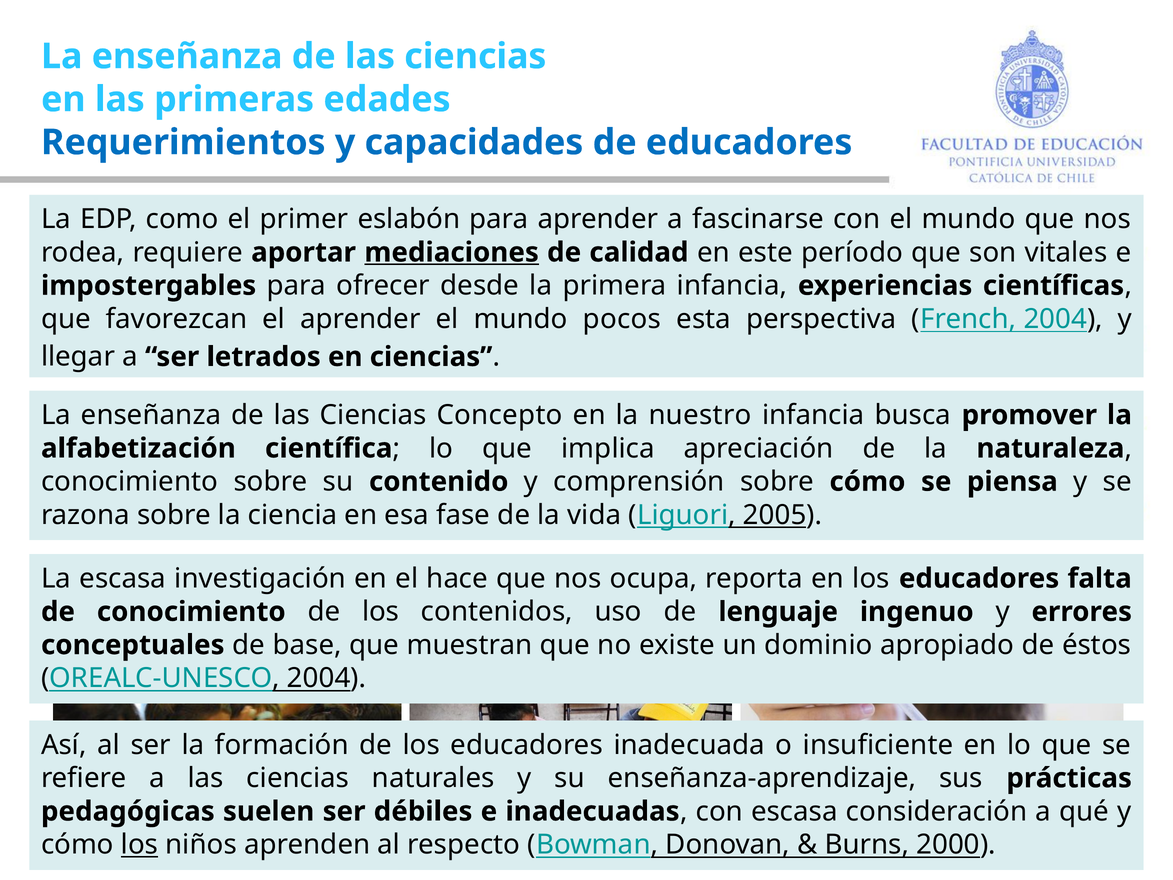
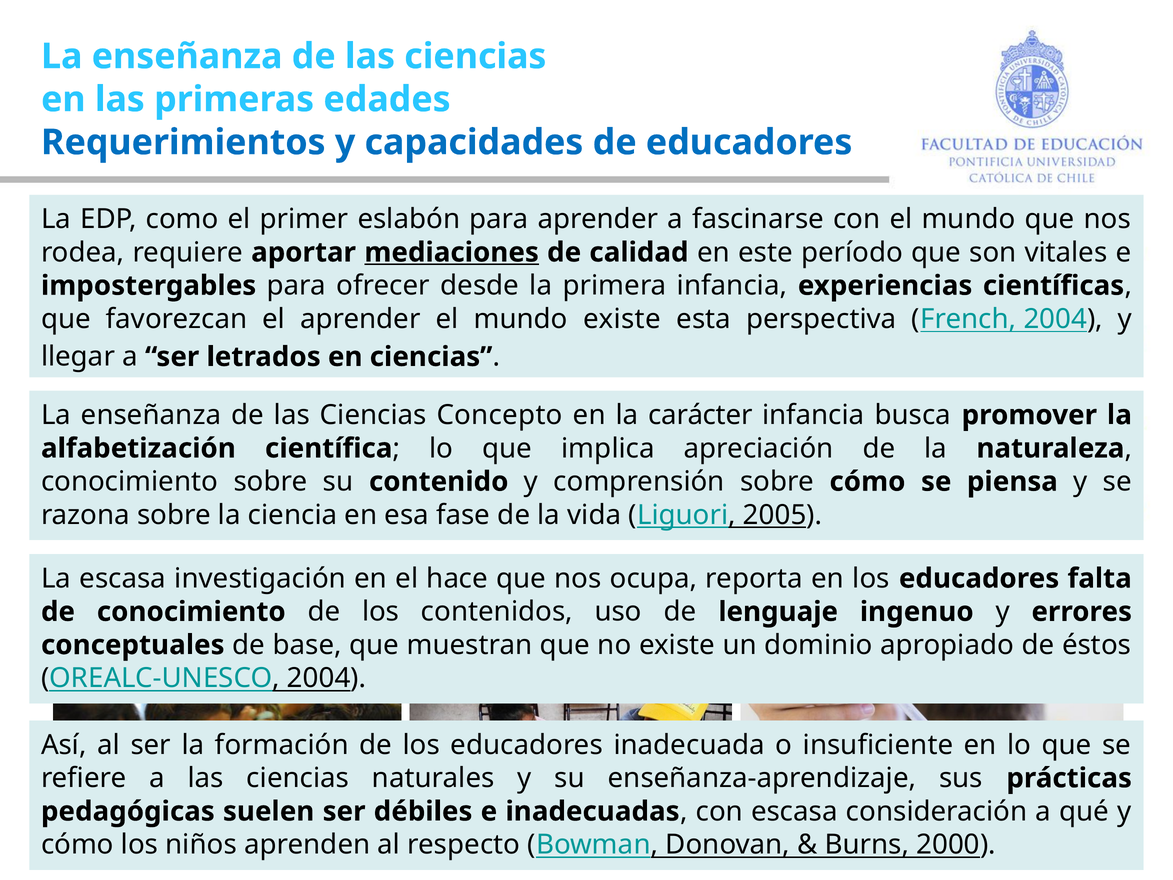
mundo pocos: pocos -> existe (622, 319)
nuestro: nuestro -> carácter (700, 415)
los underline: present -> none (140, 844)
